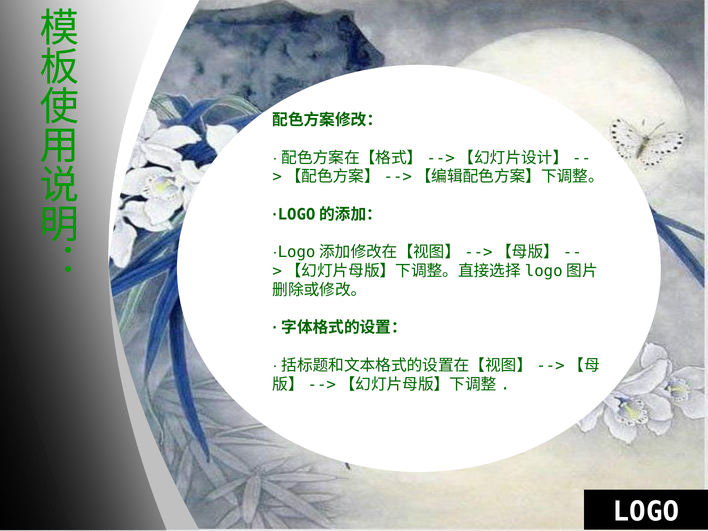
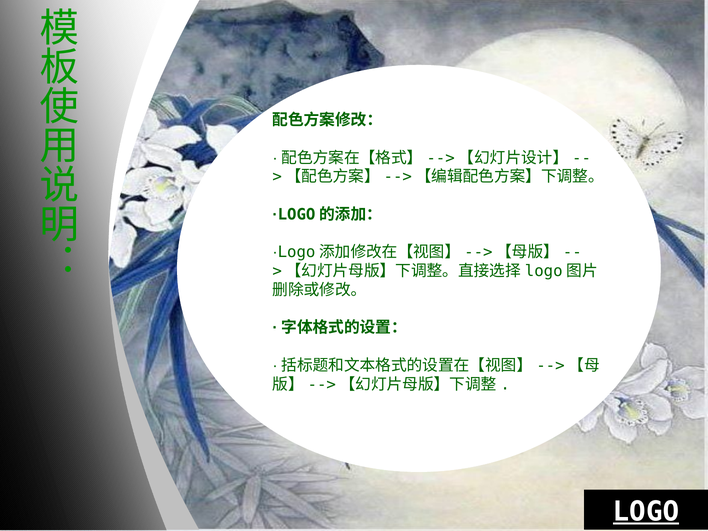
LOGO underline: none -> present (646, 512)
